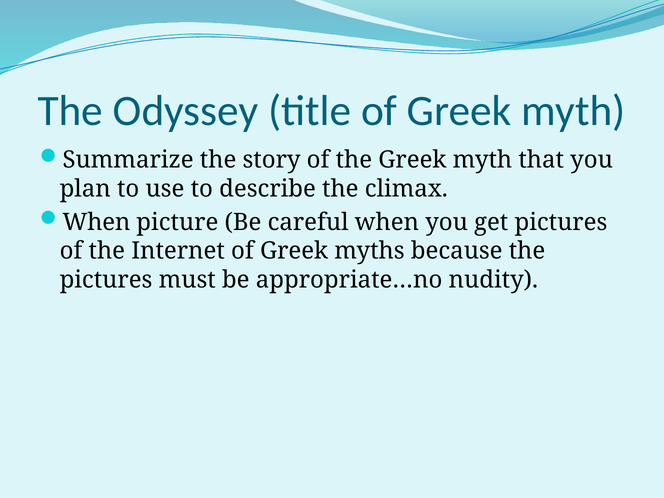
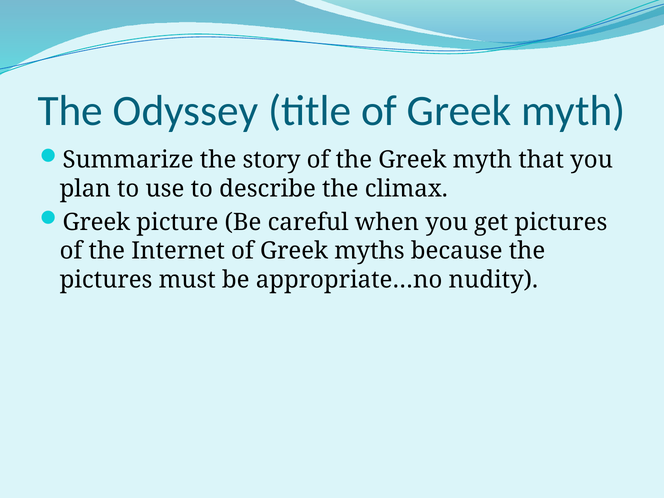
When: When -> Greek (96, 222)
